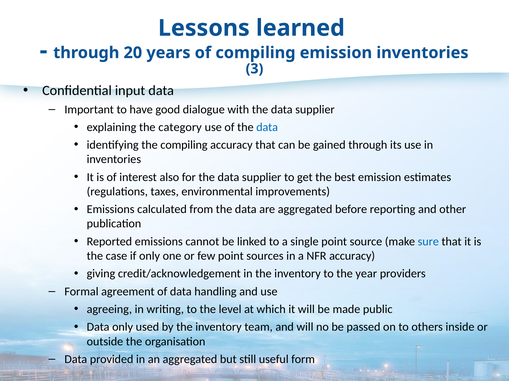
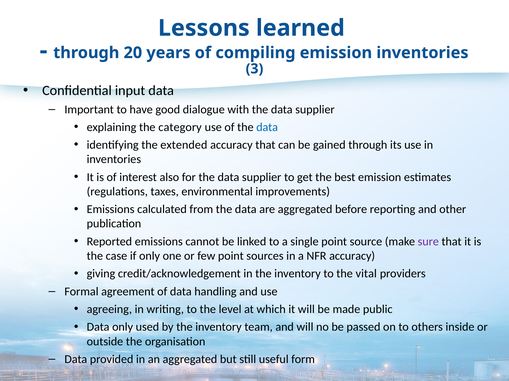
the compiling: compiling -> extended (184, 145)
sure colour: blue -> purple (428, 242)
year: year -> vital (366, 274)
